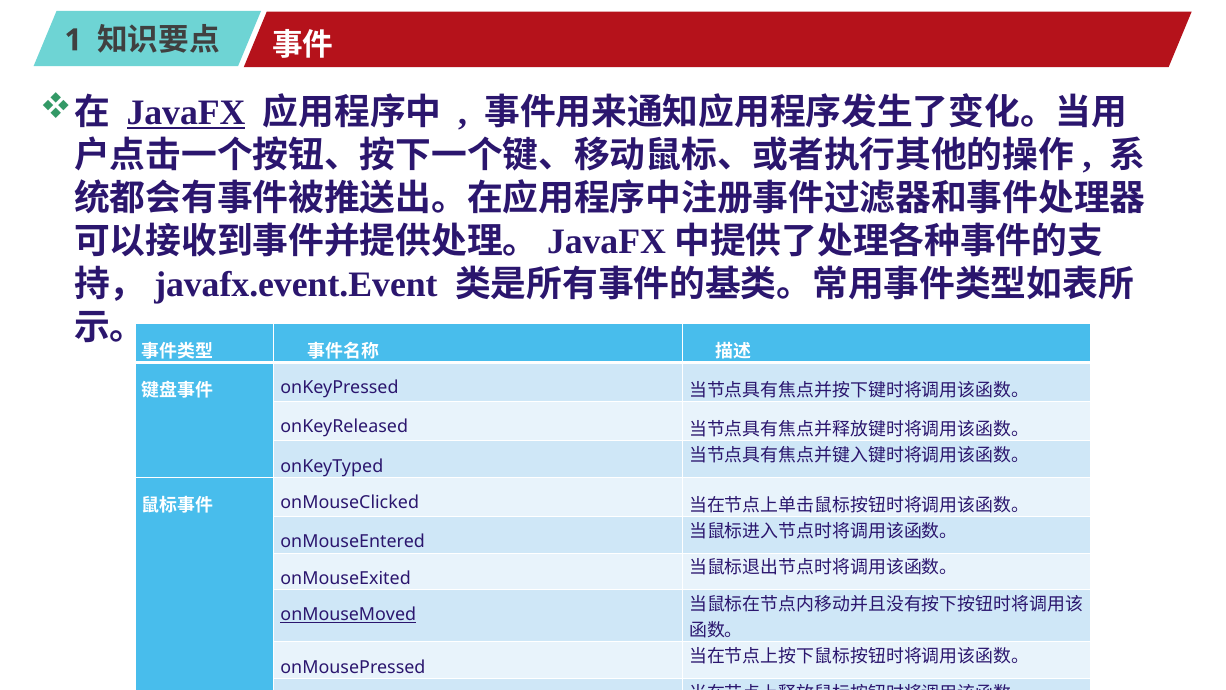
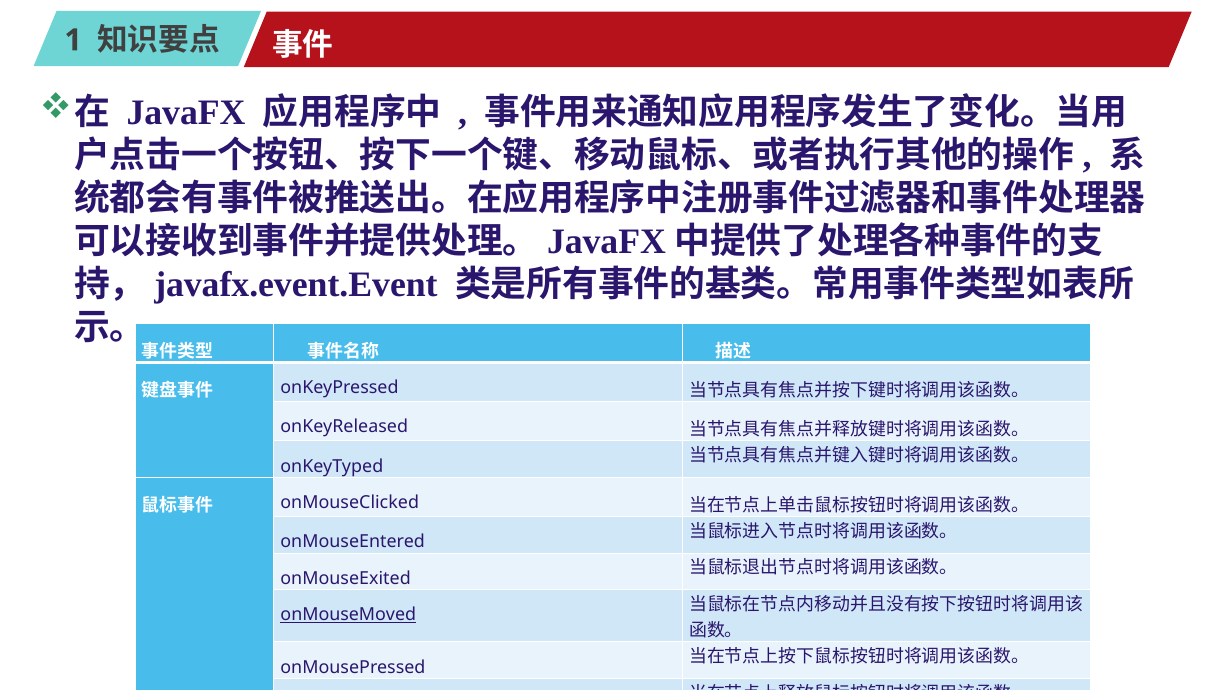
JavaFX underline: present -> none (186, 113)
